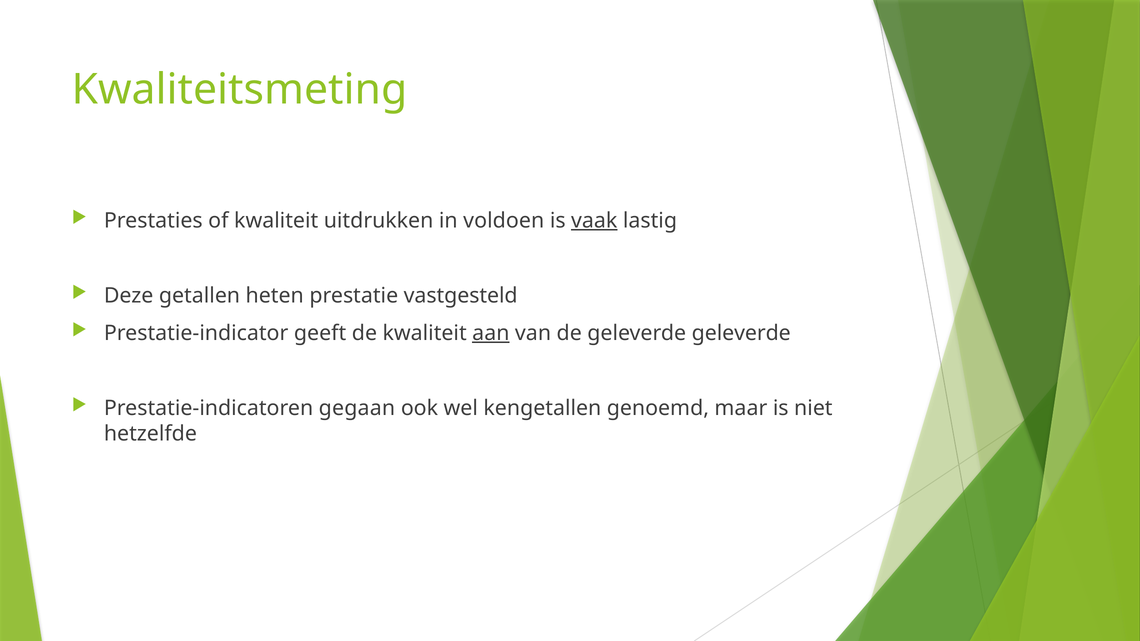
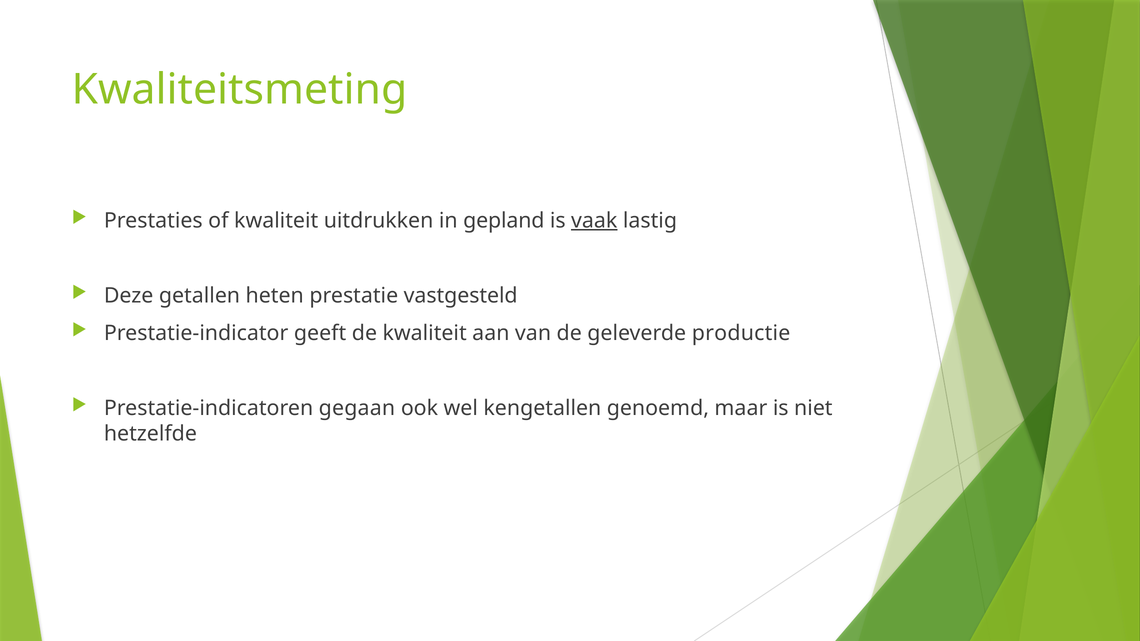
voldoen: voldoen -> gepland (504, 221)
aan underline: present -> none (491, 333)
geleverde geleverde: geleverde -> productie (741, 333)
